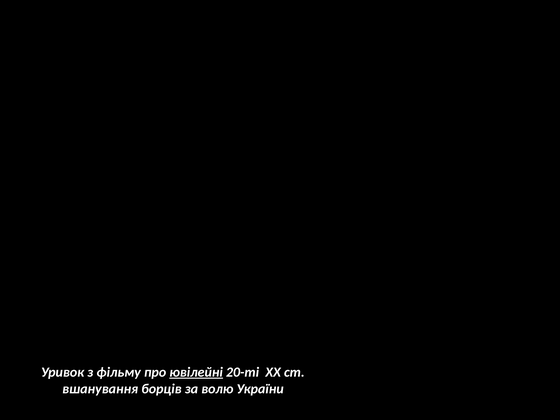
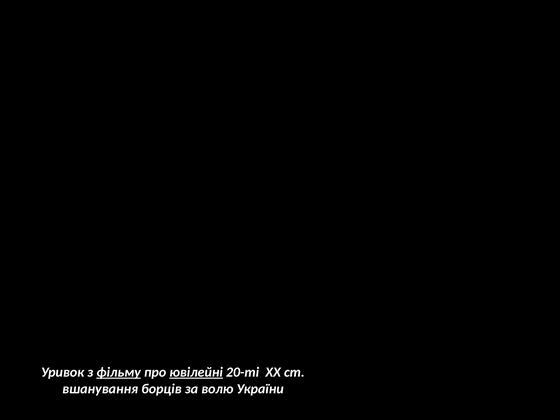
фільму underline: none -> present (119, 372)
